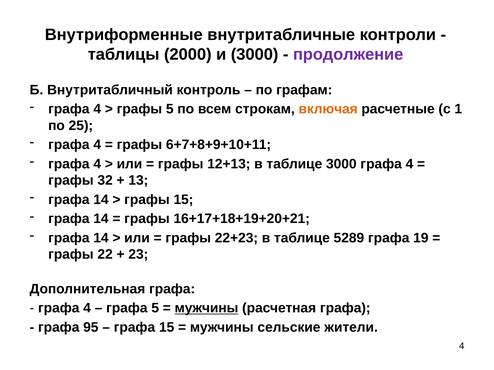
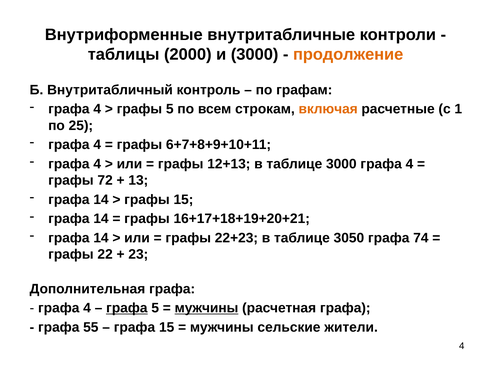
продолжение colour: purple -> orange (348, 55)
32: 32 -> 72 (105, 181)
5289: 5289 -> 3050 (349, 238)
19: 19 -> 74 (421, 238)
графа underline: none -> present (127, 308)
95: 95 -> 55 (91, 328)
